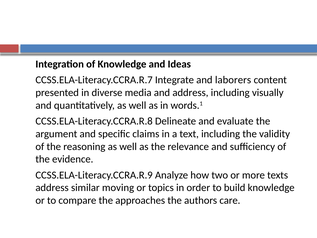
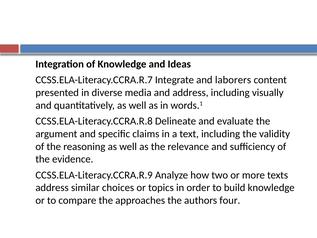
moving: moving -> choices (118, 188)
care: care -> four (230, 200)
